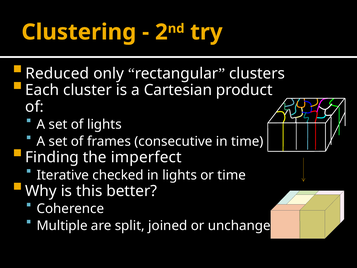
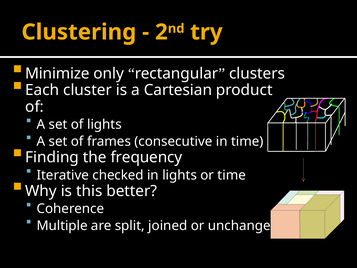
Reduced: Reduced -> Minimize (57, 73)
imperfect: imperfect -> frequency (146, 157)
